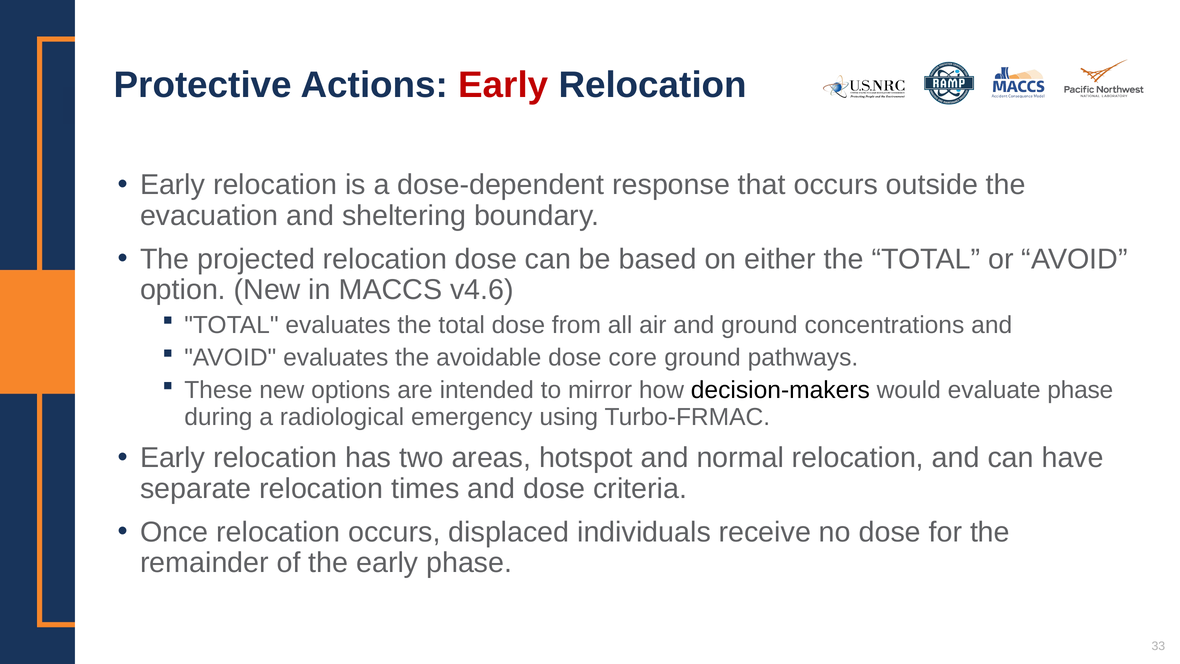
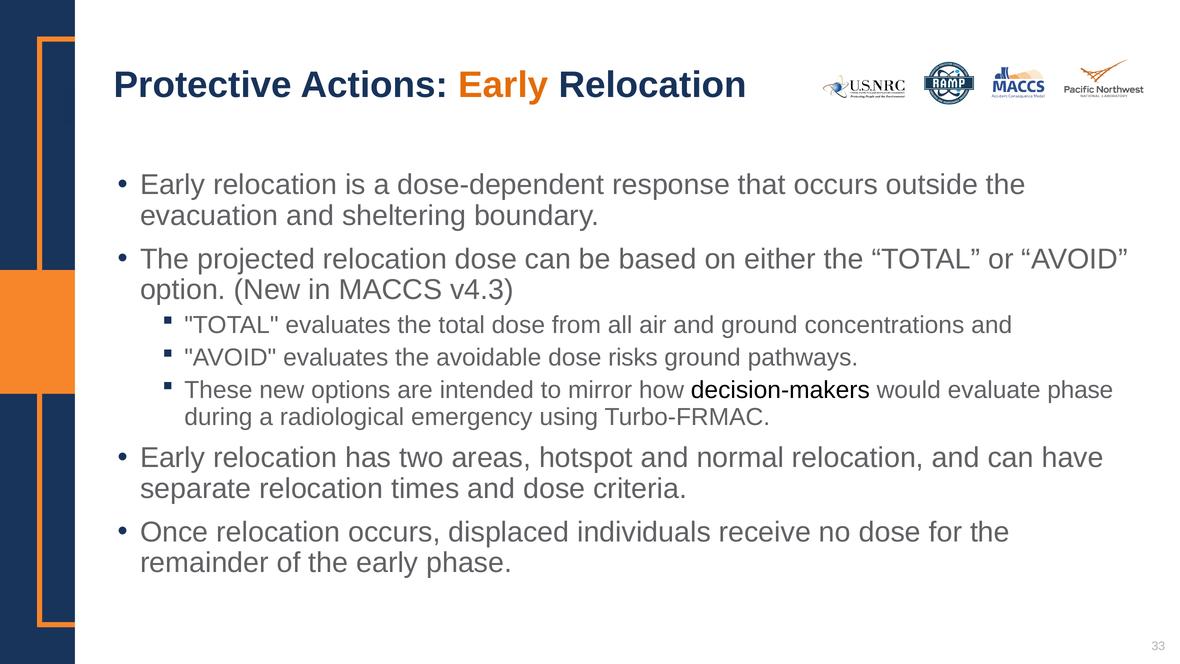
Early colour: red -> orange (503, 85)
v4.6: v4.6 -> v4.3 (482, 290)
core: core -> risks (633, 358)
